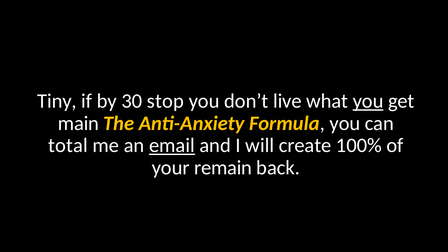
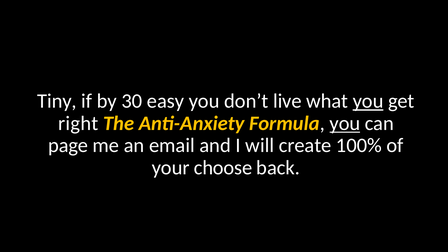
stop: stop -> easy (166, 101)
main: main -> right (78, 123)
you underline: none -> present (345, 123)
total: total -> page (68, 145)
email underline: present -> none (172, 145)
remain: remain -> choose (223, 168)
